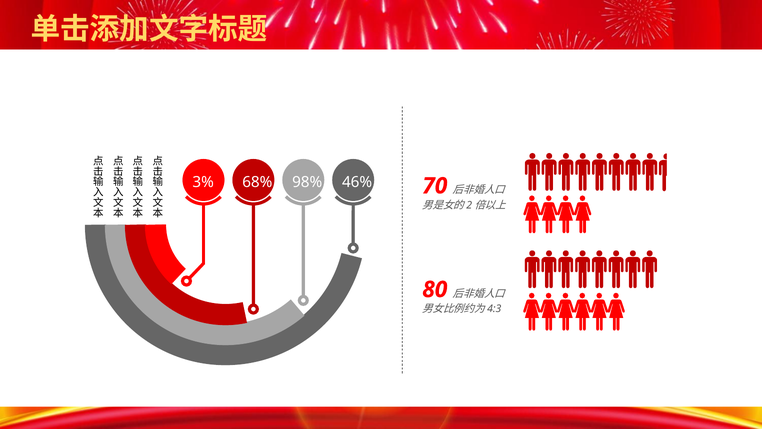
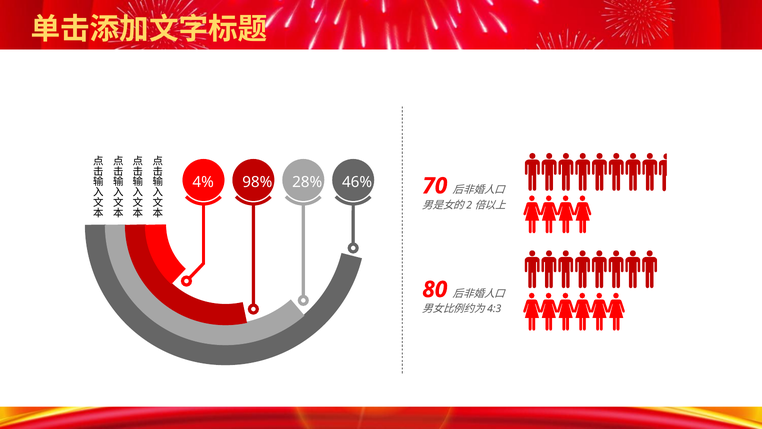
3%: 3% -> 4% (203, 182)
68%: 68% -> 98% (257, 182)
98%: 98% -> 28% (307, 182)
